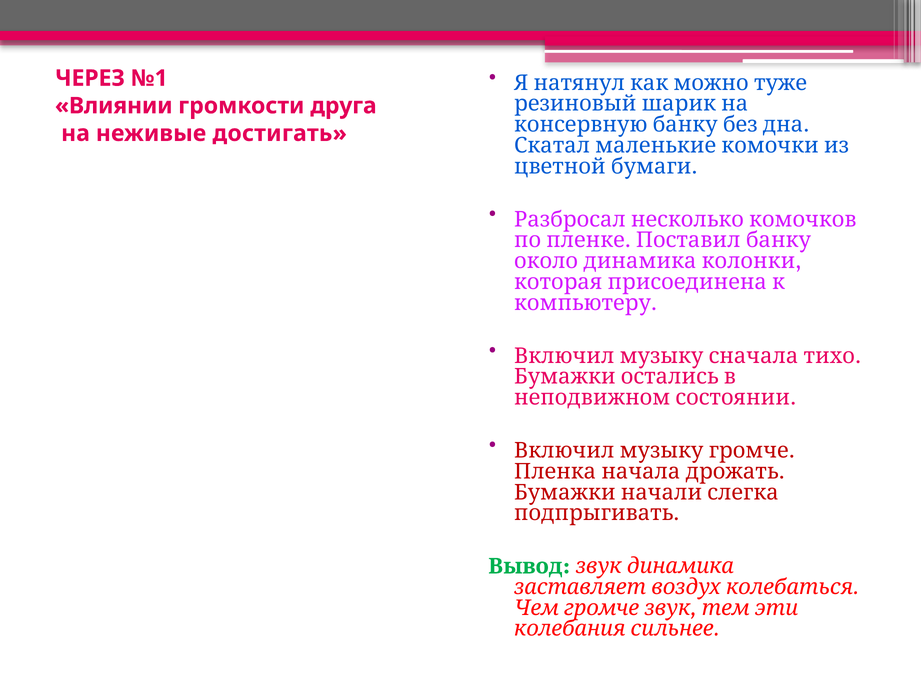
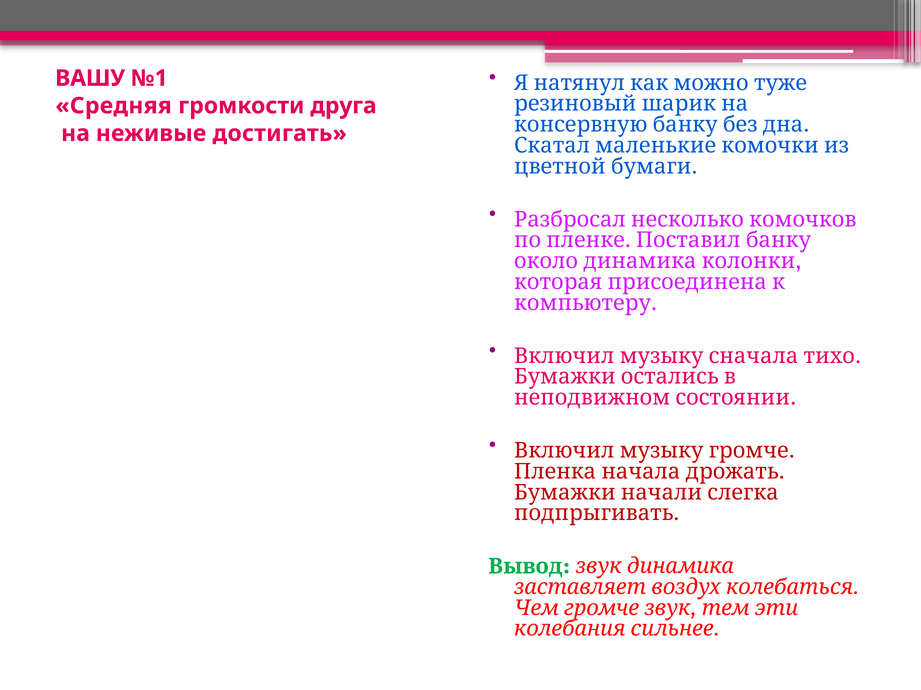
ЧЕРЕЗ: ЧЕРЕЗ -> ВАШУ (90, 78)
Влиянии: Влиянии -> Средняя (114, 106)
